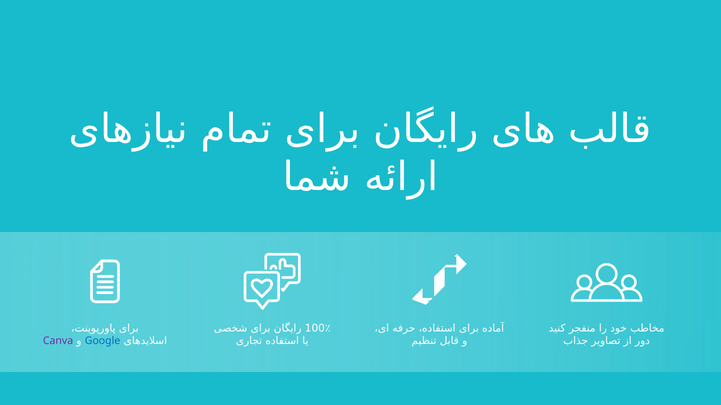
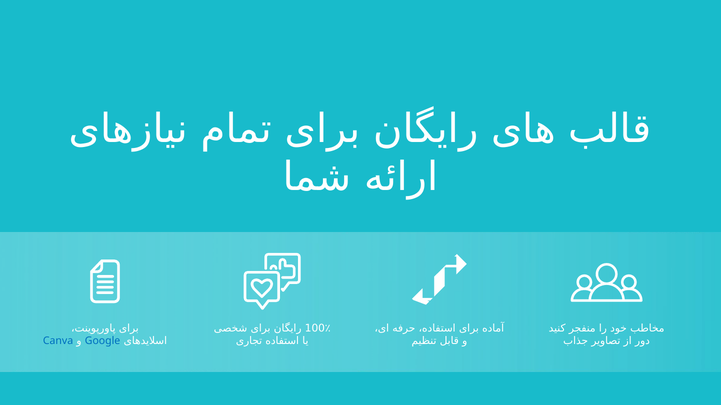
Canva colour: purple -> blue (58, 341)
